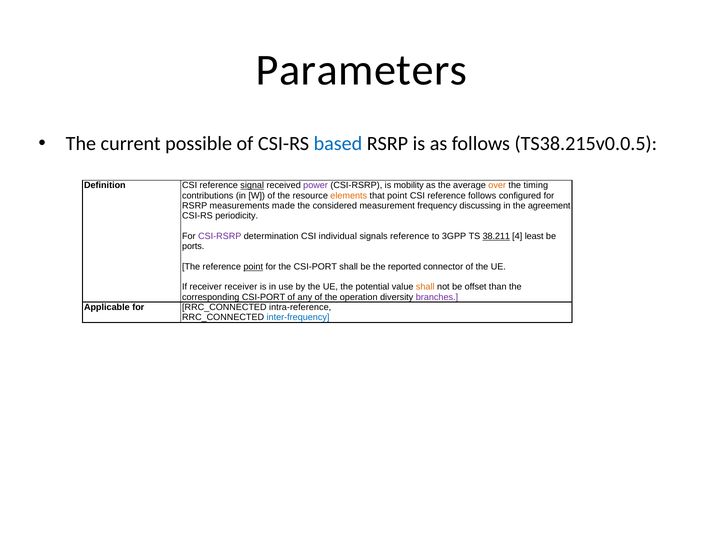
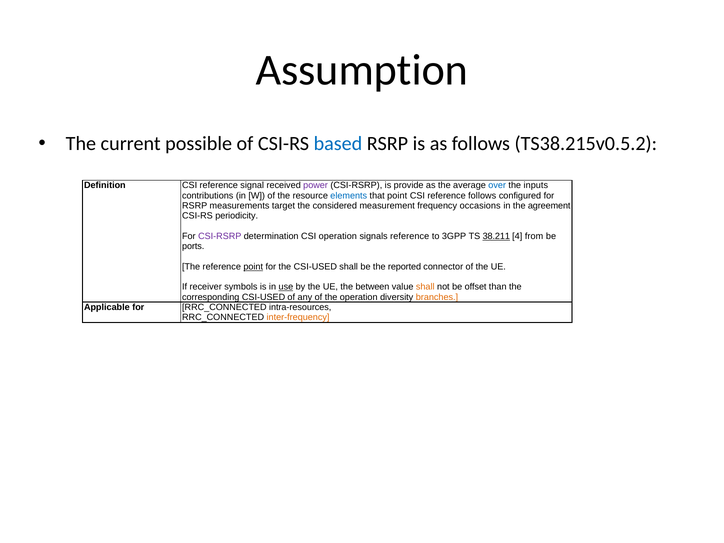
Parameters: Parameters -> Assumption (362, 70)
TS38.215v0.0.5: TS38.215v0.0.5 -> TS38.215v0.5.2 (586, 144)
signal underline: present -> none (252, 186)
mobility: mobility -> provide (409, 186)
over colour: orange -> blue (497, 186)
timing: timing -> inputs (536, 186)
elements colour: orange -> blue (349, 196)
made: made -> target (283, 206)
discussing: discussing -> occasions (480, 206)
CSI individual: individual -> operation (338, 236)
least: least -> from (534, 236)
the CSI-PORT: CSI-PORT -> CSI-USED (315, 267)
receiver receiver: receiver -> symbols (241, 287)
use underline: none -> present (286, 287)
potential: potential -> between (372, 287)
corresponding CSI-PORT: CSI-PORT -> CSI-USED (264, 297)
branches colour: purple -> orange (437, 297)
intra-reference: intra-reference -> intra-resources (300, 307)
inter-frequency colour: blue -> orange (298, 317)
